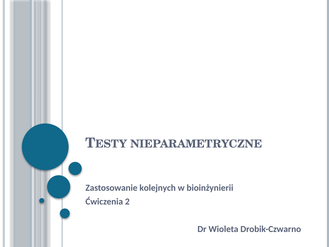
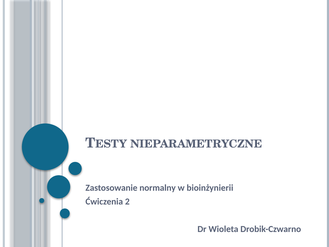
kolejnych: kolejnych -> normalny (158, 188)
